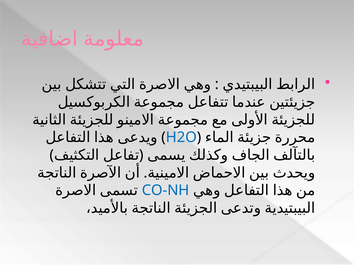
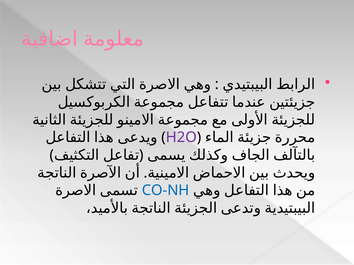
H2O colour: blue -> purple (181, 138)
